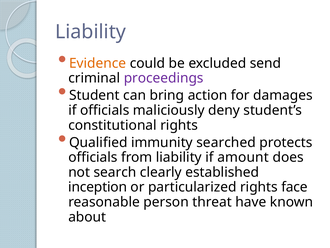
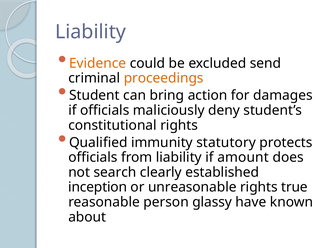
proceedings colour: purple -> orange (164, 78)
searched: searched -> statutory (226, 142)
particularized: particularized -> unreasonable (192, 187)
face: face -> true (294, 187)
threat: threat -> glassy (212, 202)
